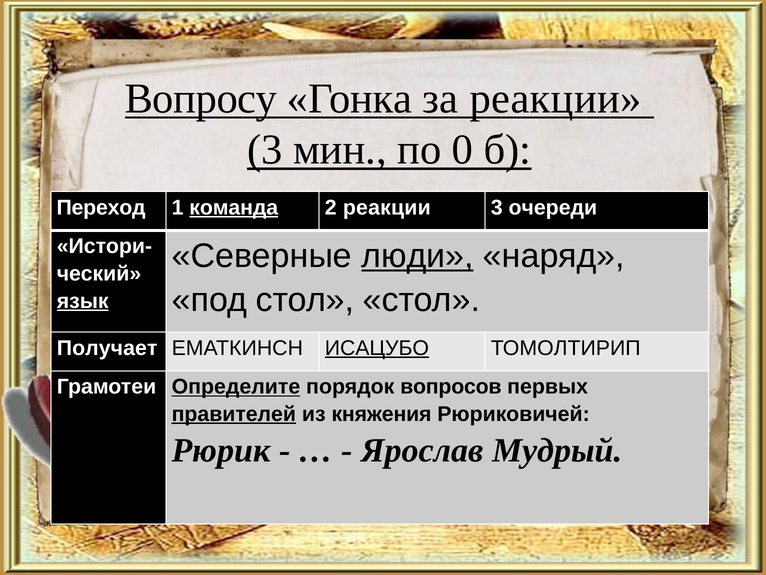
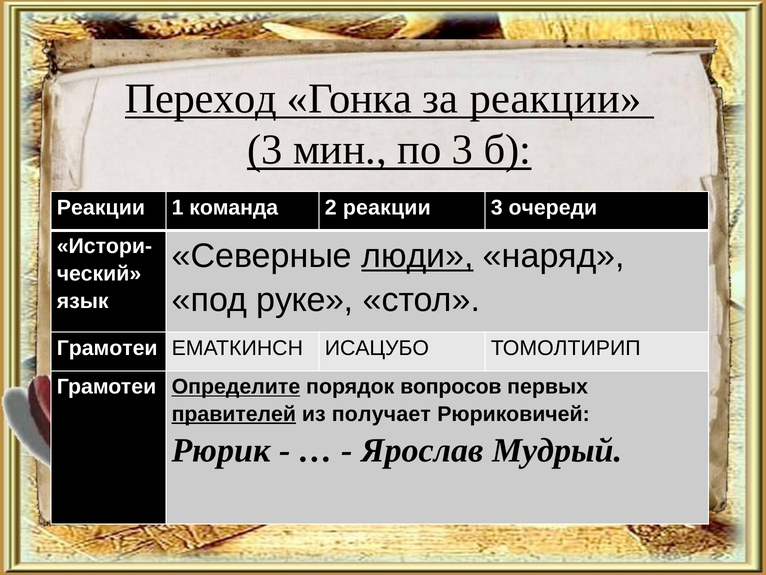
Вопросу: Вопросу -> Переход (201, 99)
по 0: 0 -> 3 (463, 150)
Переход: Переход -> Реакции (101, 207)
команда underline: present -> none (234, 207)
под стол: стол -> руке (305, 300)
язык underline: present -> none (83, 301)
Получает: Получает -> Грамотеи (107, 348)
ИСАЦУБО underline: present -> none (377, 348)
княжения: княжения -> получает (381, 414)
